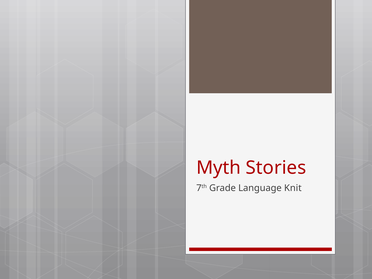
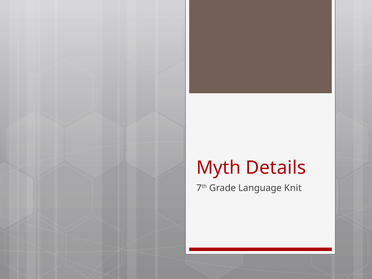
Stories: Stories -> Details (276, 168)
